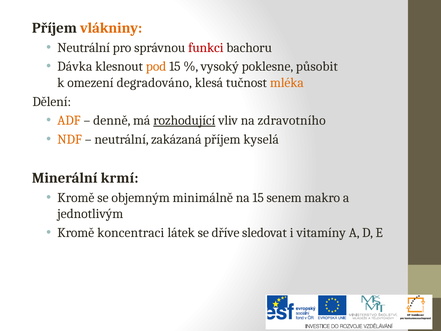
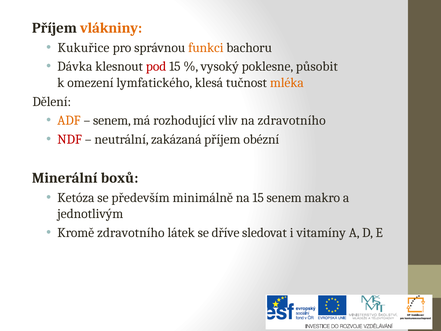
Neutrální: Neutrální -> Kukuřice (83, 48)
funkci colour: red -> orange (206, 48)
pod colour: orange -> red (156, 66)
degradováno: degradováno -> lymfatického (154, 83)
denně: denně -> senem (112, 120)
rozhodující underline: present -> none (184, 120)
NDF colour: orange -> red (70, 139)
kyselá: kyselá -> obézní (261, 139)
krmí: krmí -> boxů (120, 178)
Kromě: Kromě -> Ketóza (76, 197)
objemným: objemným -> především (141, 197)
Kromě koncentraci: koncentraci -> zdravotního (131, 232)
